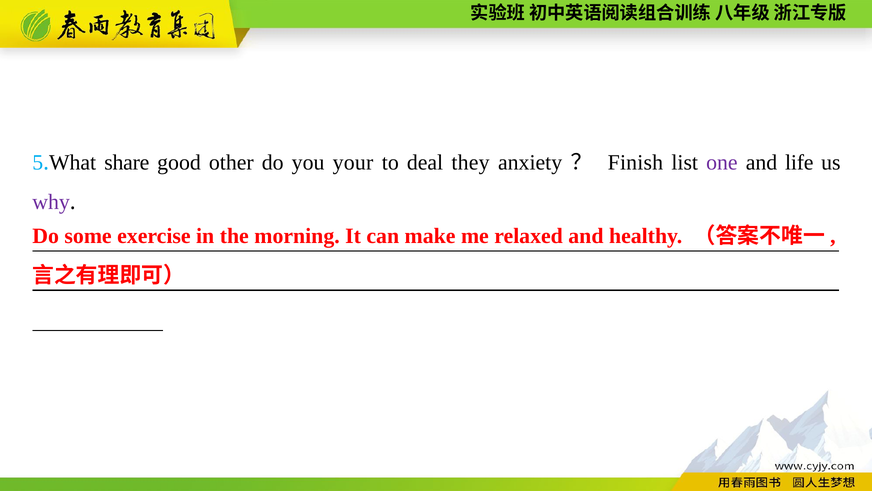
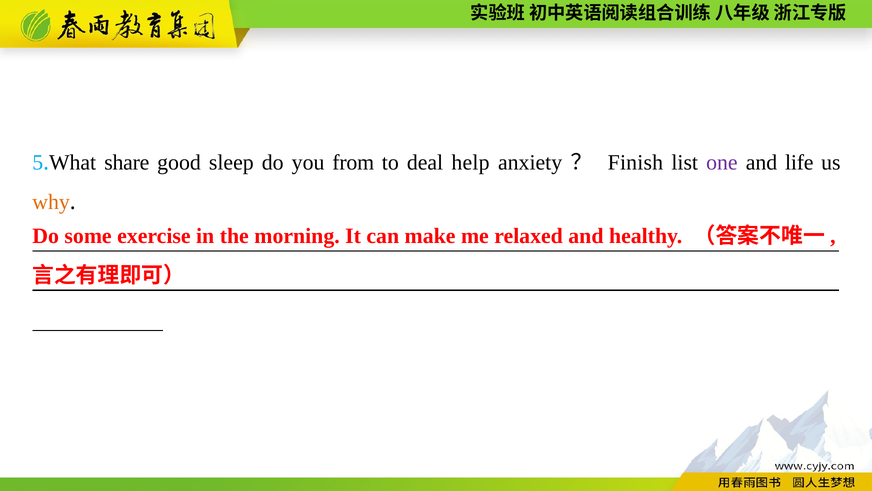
other: other -> sleep (231, 163)
your: your -> from (353, 163)
they: they -> help (470, 163)
why colour: purple -> orange (51, 202)
